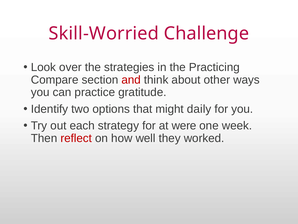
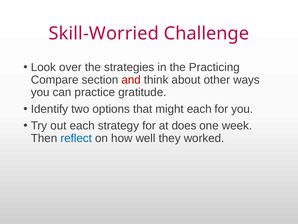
might daily: daily -> each (199, 109)
were: were -> does (184, 125)
reflect colour: red -> blue (76, 138)
